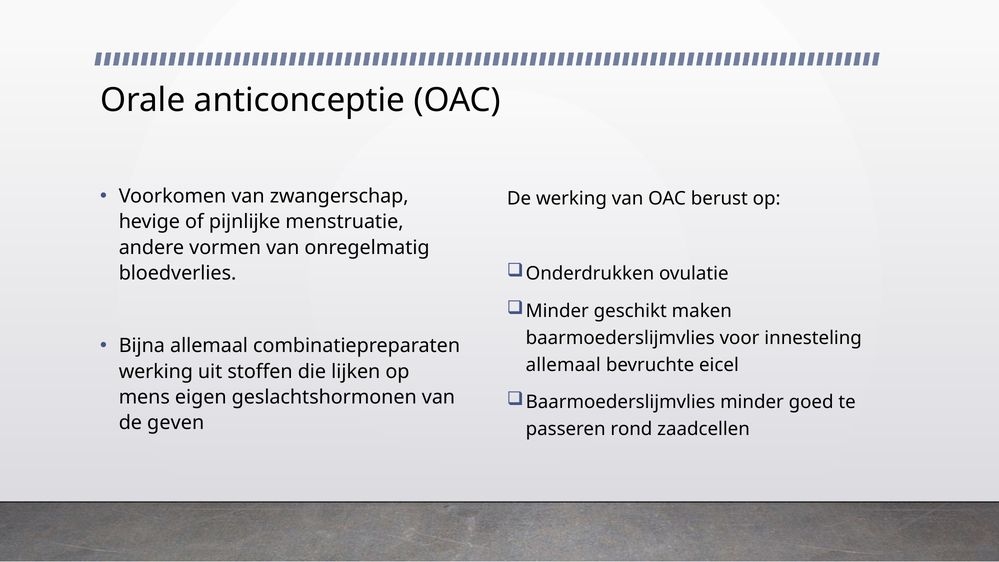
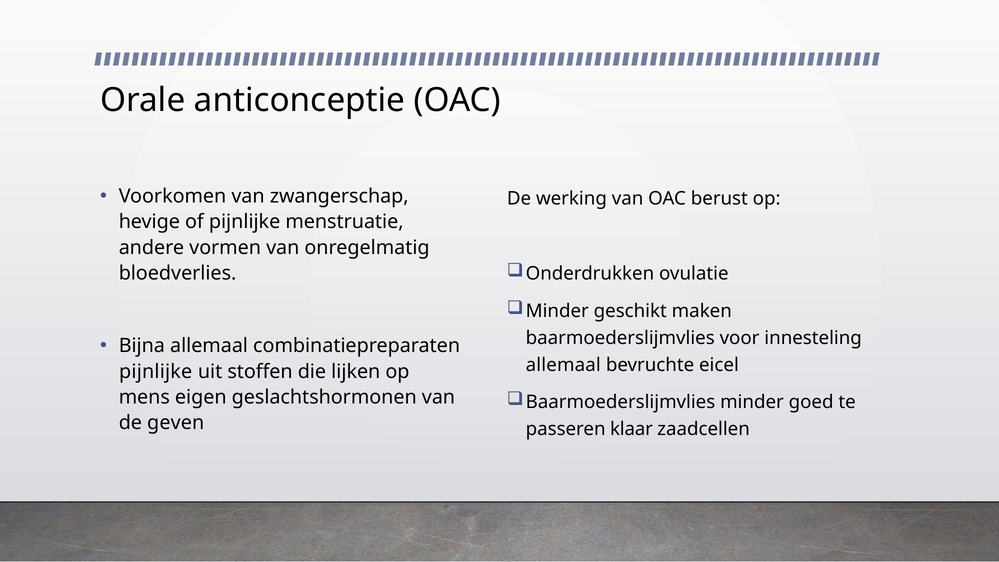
werking: werking -> pijnlijke (156, 371)
rond: rond -> klaar (631, 429)
